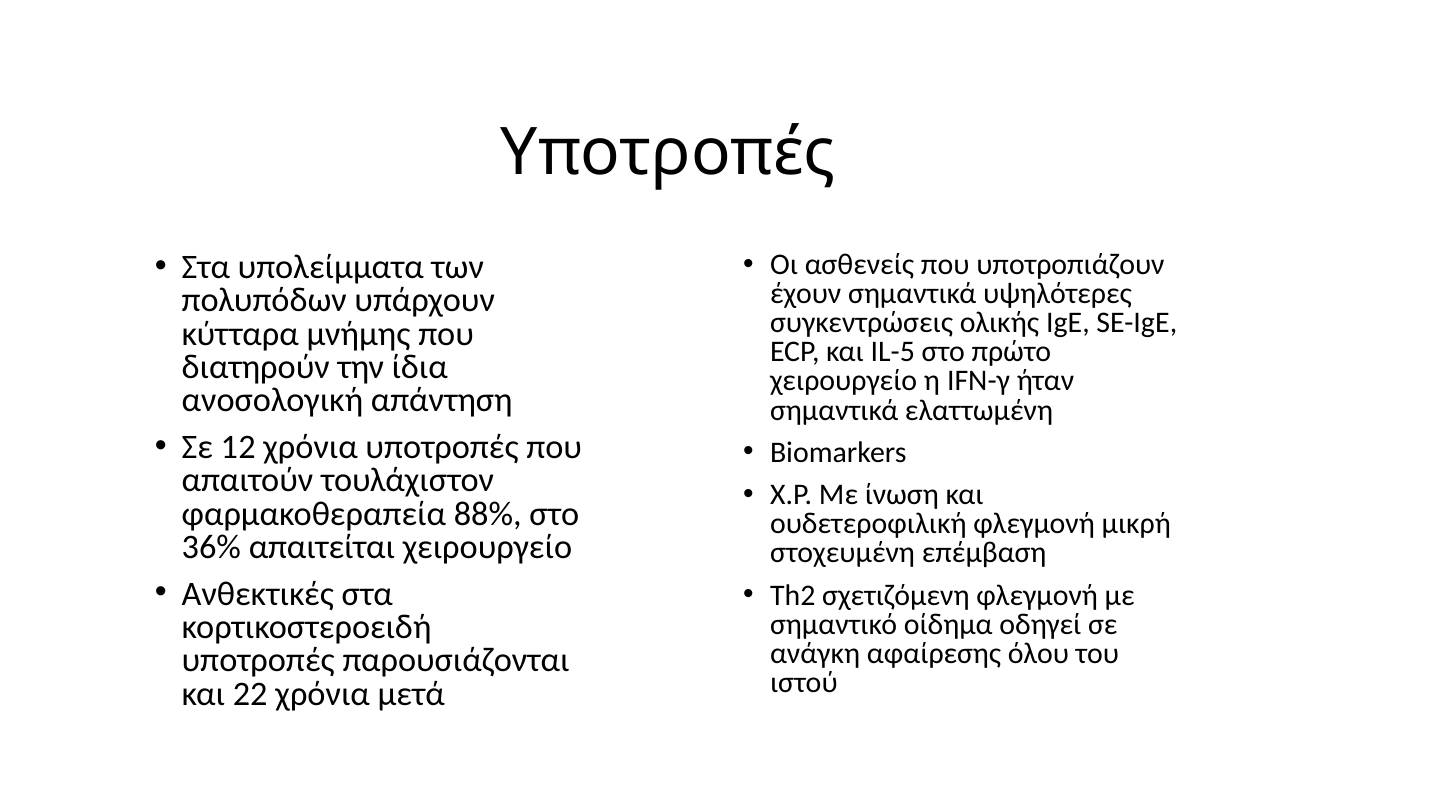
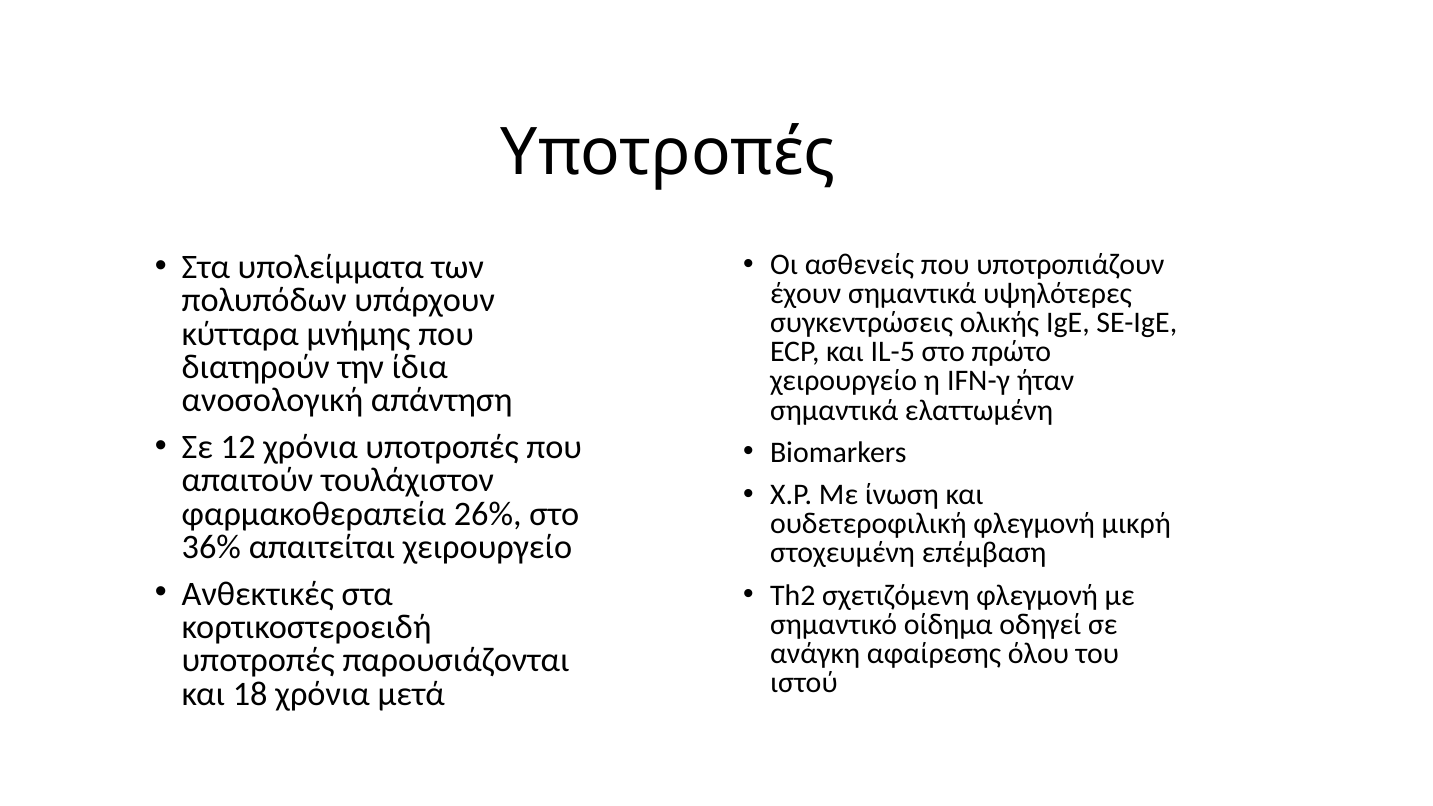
88%: 88% -> 26% (488, 514)
22: 22 -> 18 (250, 694)
